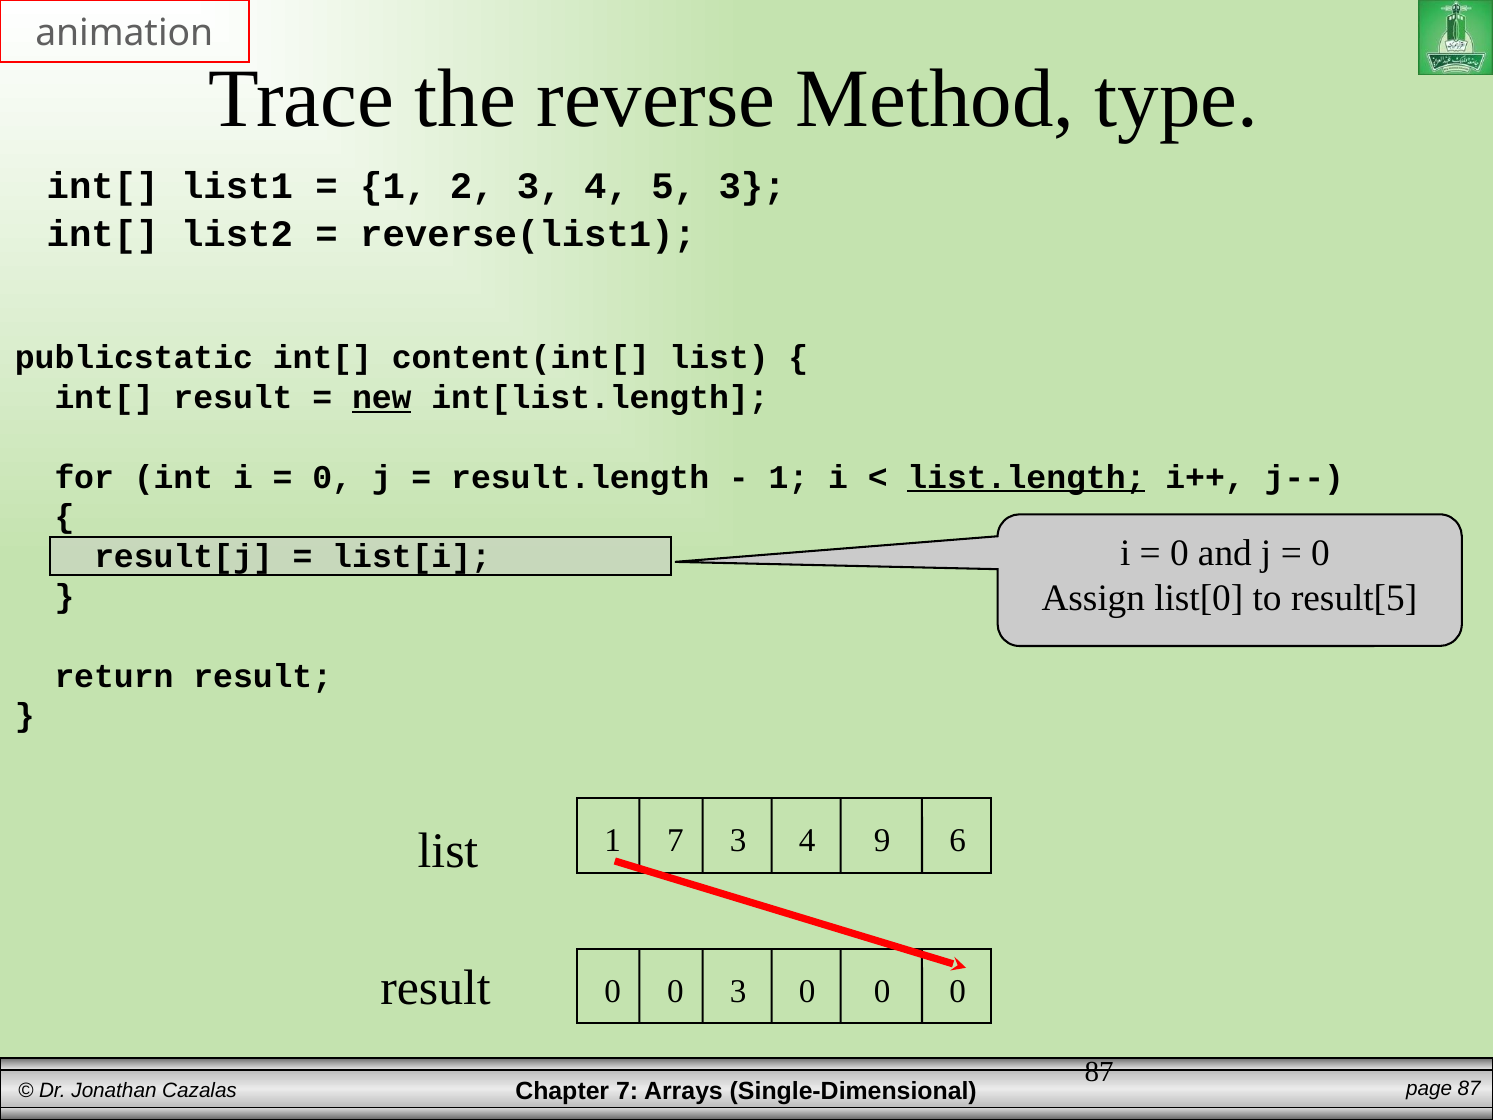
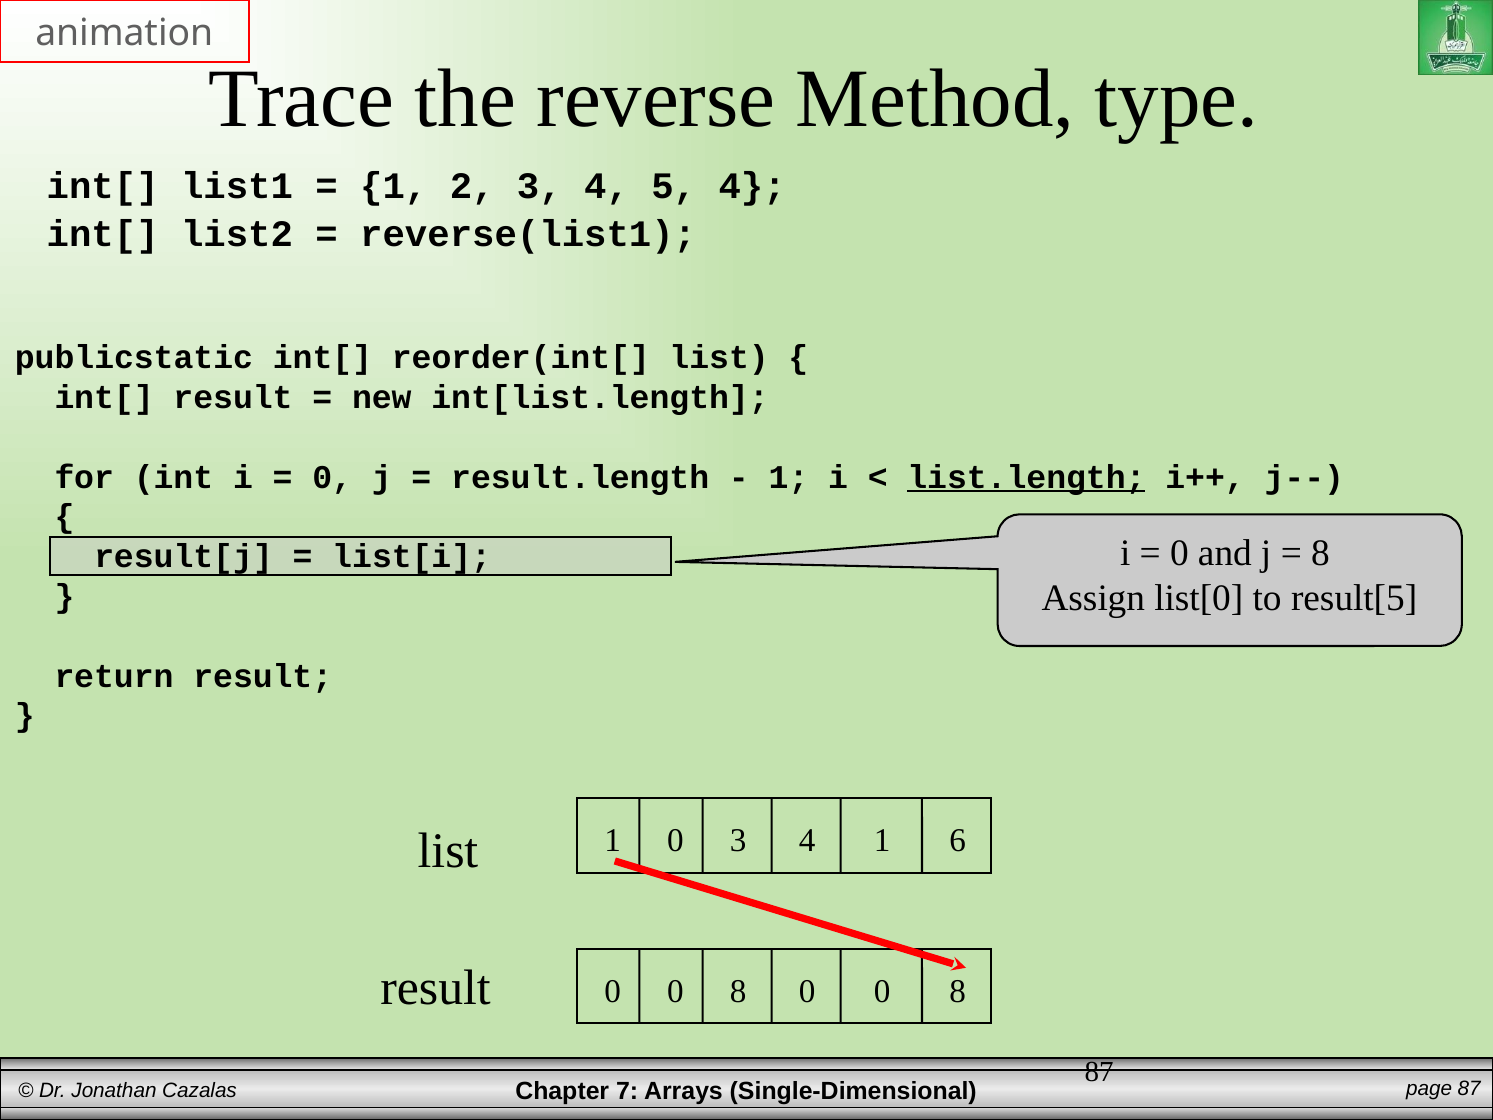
5 3: 3 -> 4 (752, 186)
content(int[: content(int[ -> reorder(int[ (521, 358)
new underline: present -> none (382, 397)
0: 0 -> 8 (1320, 553)
1 7: 7 -> 0 (675, 840)
4 9: 9 -> 1 (882, 840)
3: 3 -> 8 (738, 991)
0: 0 -> 8 (958, 991)
